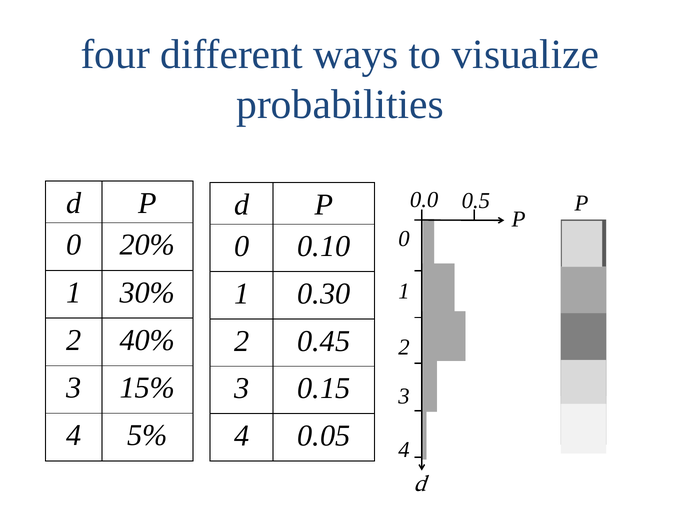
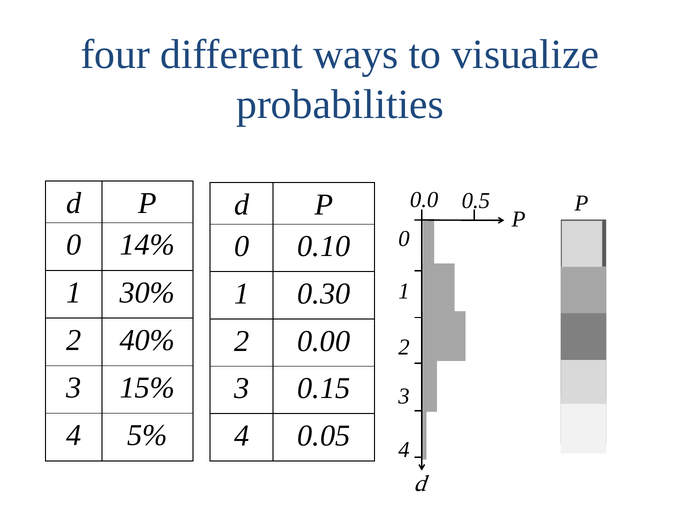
20%: 20% -> 14% (147, 245)
0.45: 0.45 -> 0.00 (324, 341)
